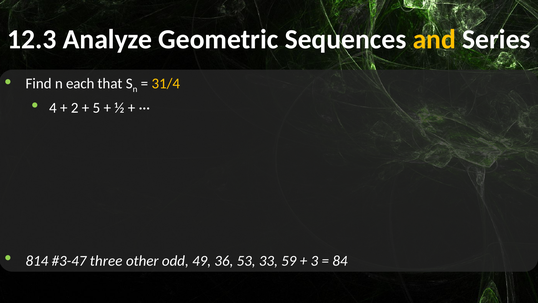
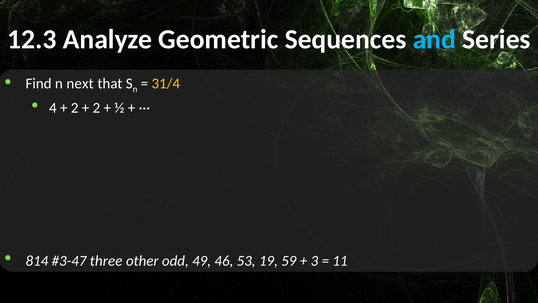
and colour: yellow -> light blue (434, 39)
each: each -> next (80, 83)
5: 5 -> 2 (96, 108)
36: 36 -> 46 (224, 261)
33: 33 -> 19 (268, 261)
84: 84 -> 11 (340, 261)
